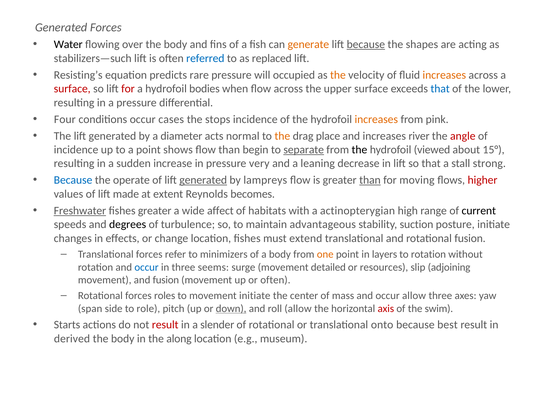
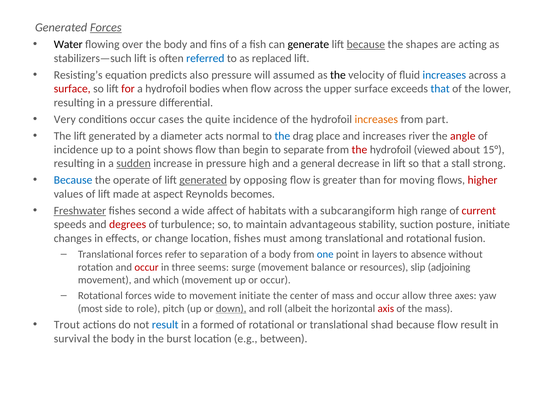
Forces underline: none -> present (106, 27)
generate colour: orange -> black (308, 45)
rare: rare -> also (199, 75)
occupied: occupied -> assumed (294, 75)
the colour: orange -> black (338, 75)
increases colour: orange -> blue (444, 75)
Four: Four -> Very (65, 119)
stops: stops -> quite (218, 119)
pink: pink -> part (437, 119)
the colour: orange -> blue (282, 136)
separate underline: present -> none (304, 150)
the colour: black -> red (359, 150)
sudden underline: none -> present (134, 164)
pressure very: very -> high (259, 164)
leaning: leaning -> general (318, 164)
lampreys: lampreys -> opposing (265, 181)
than underline: present -> none (370, 181)
extent: extent -> aspect (168, 194)
fishes greater: greater -> second (155, 211)
actinopterygian: actinopterygian -> subcarangiform (358, 211)
current colour: black -> red (479, 211)
degrees colour: black -> red (128, 225)
extend: extend -> among (306, 239)
minimizers: minimizers -> separation (224, 255)
one colour: orange -> blue (325, 255)
to rotation: rotation -> absence (428, 255)
occur colour: blue -> red (147, 268)
detailed: detailed -> balance (328, 268)
and fusion: fusion -> which (166, 281)
or often: often -> occur (275, 281)
forces roles: roles -> wide (165, 296)
span: span -> most (90, 309)
roll allow: allow -> albeit (298, 309)
the swim: swim -> mass (439, 309)
Starts: Starts -> Trout (67, 325)
result colour: red -> blue (165, 325)
slender: slender -> formed (217, 325)
onto: onto -> shad (382, 325)
because best: best -> flow (448, 325)
derived: derived -> survival (72, 339)
along: along -> burst (179, 339)
museum: museum -> between (284, 339)
